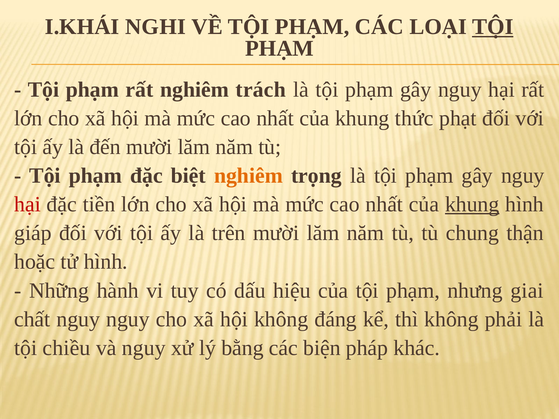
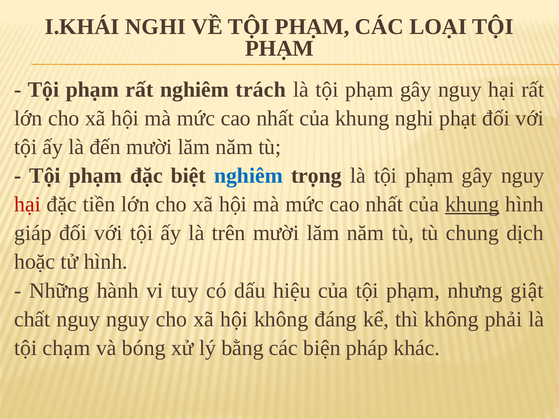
TỘI underline: present -> none (493, 27)
khung thức: thức -> nghi (414, 118)
nghiêm colour: orange -> blue (248, 176)
thận: thận -> dịch (525, 233)
giai: giai -> giật (527, 291)
chiều: chiều -> chạm (66, 348)
và nguy: nguy -> bóng (144, 348)
